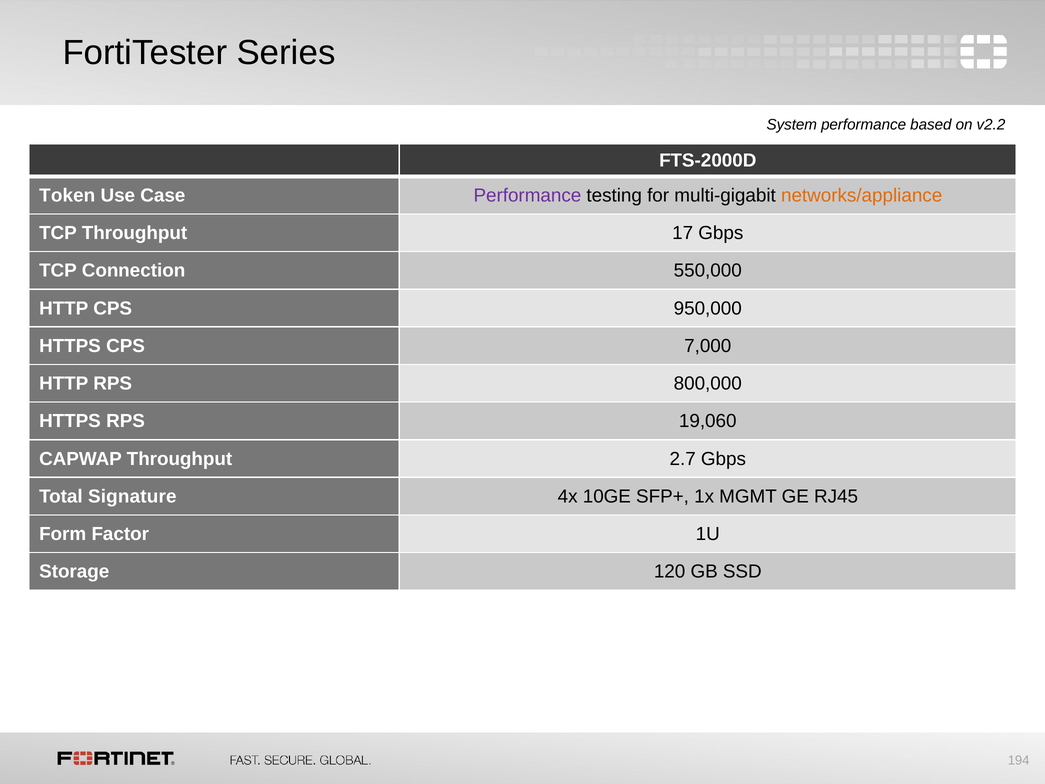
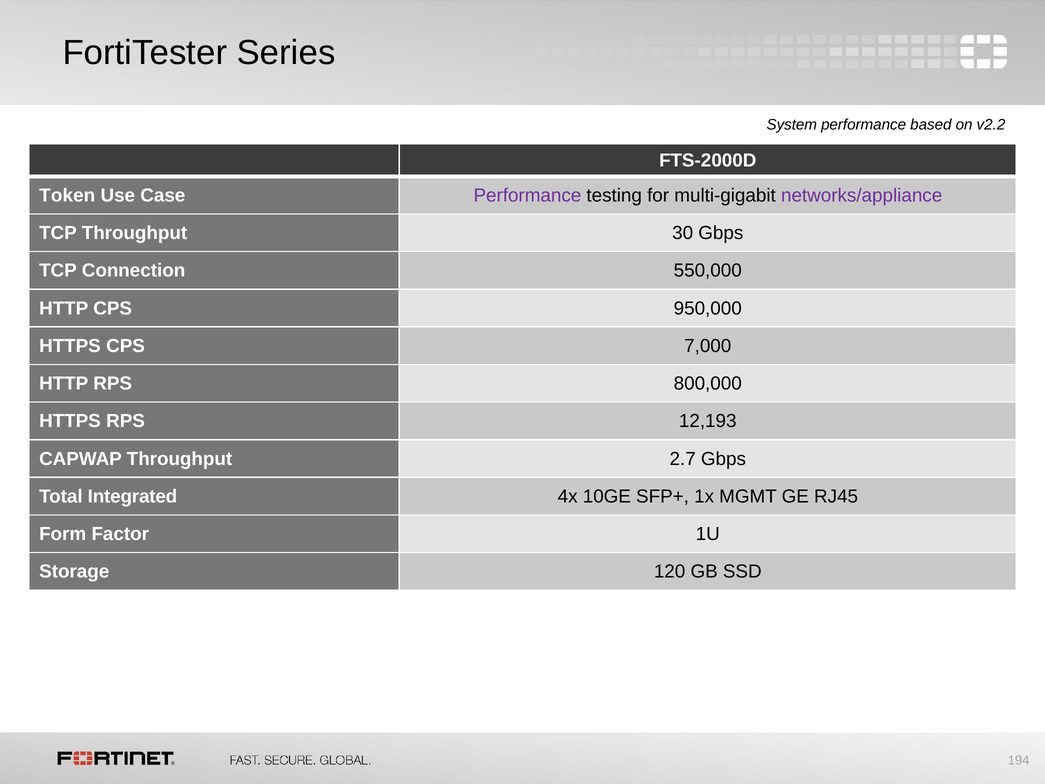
networks/appliance colour: orange -> purple (862, 195)
17: 17 -> 30 (683, 233)
19,060: 19,060 -> 12,193 (708, 421)
Signature: Signature -> Integrated (132, 496)
